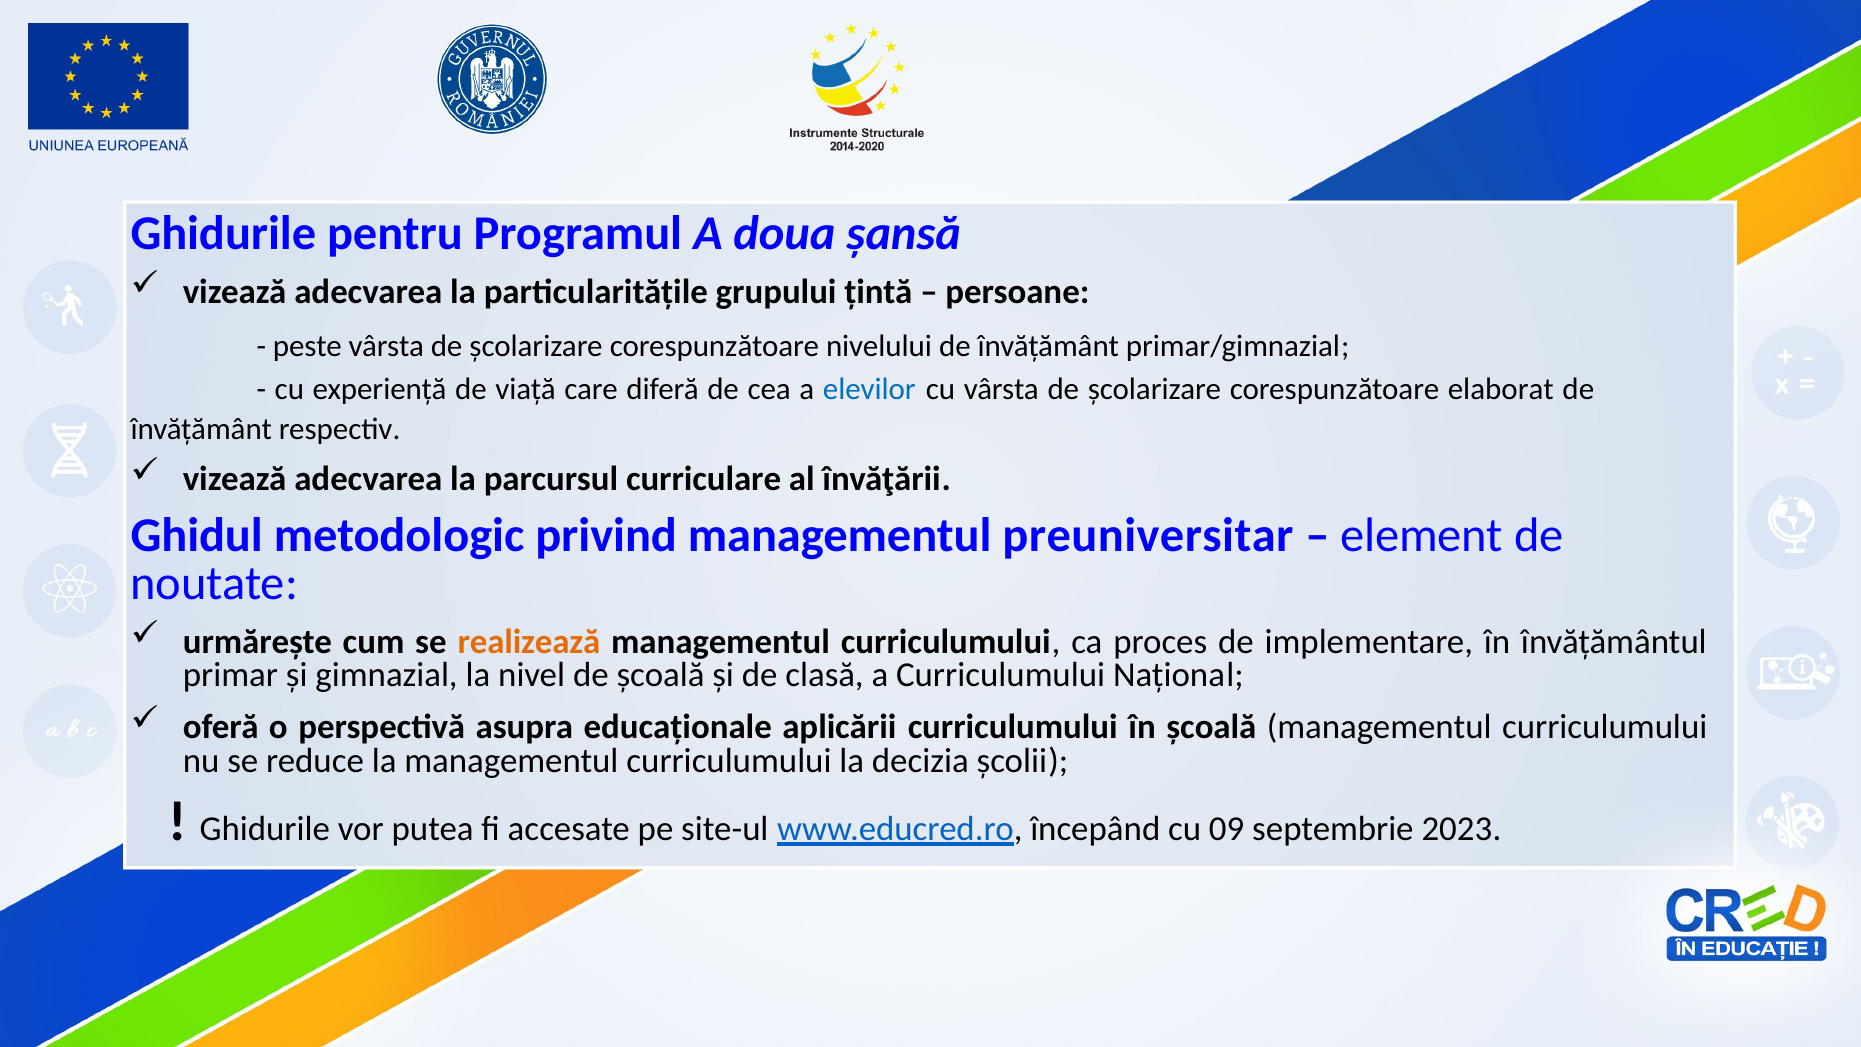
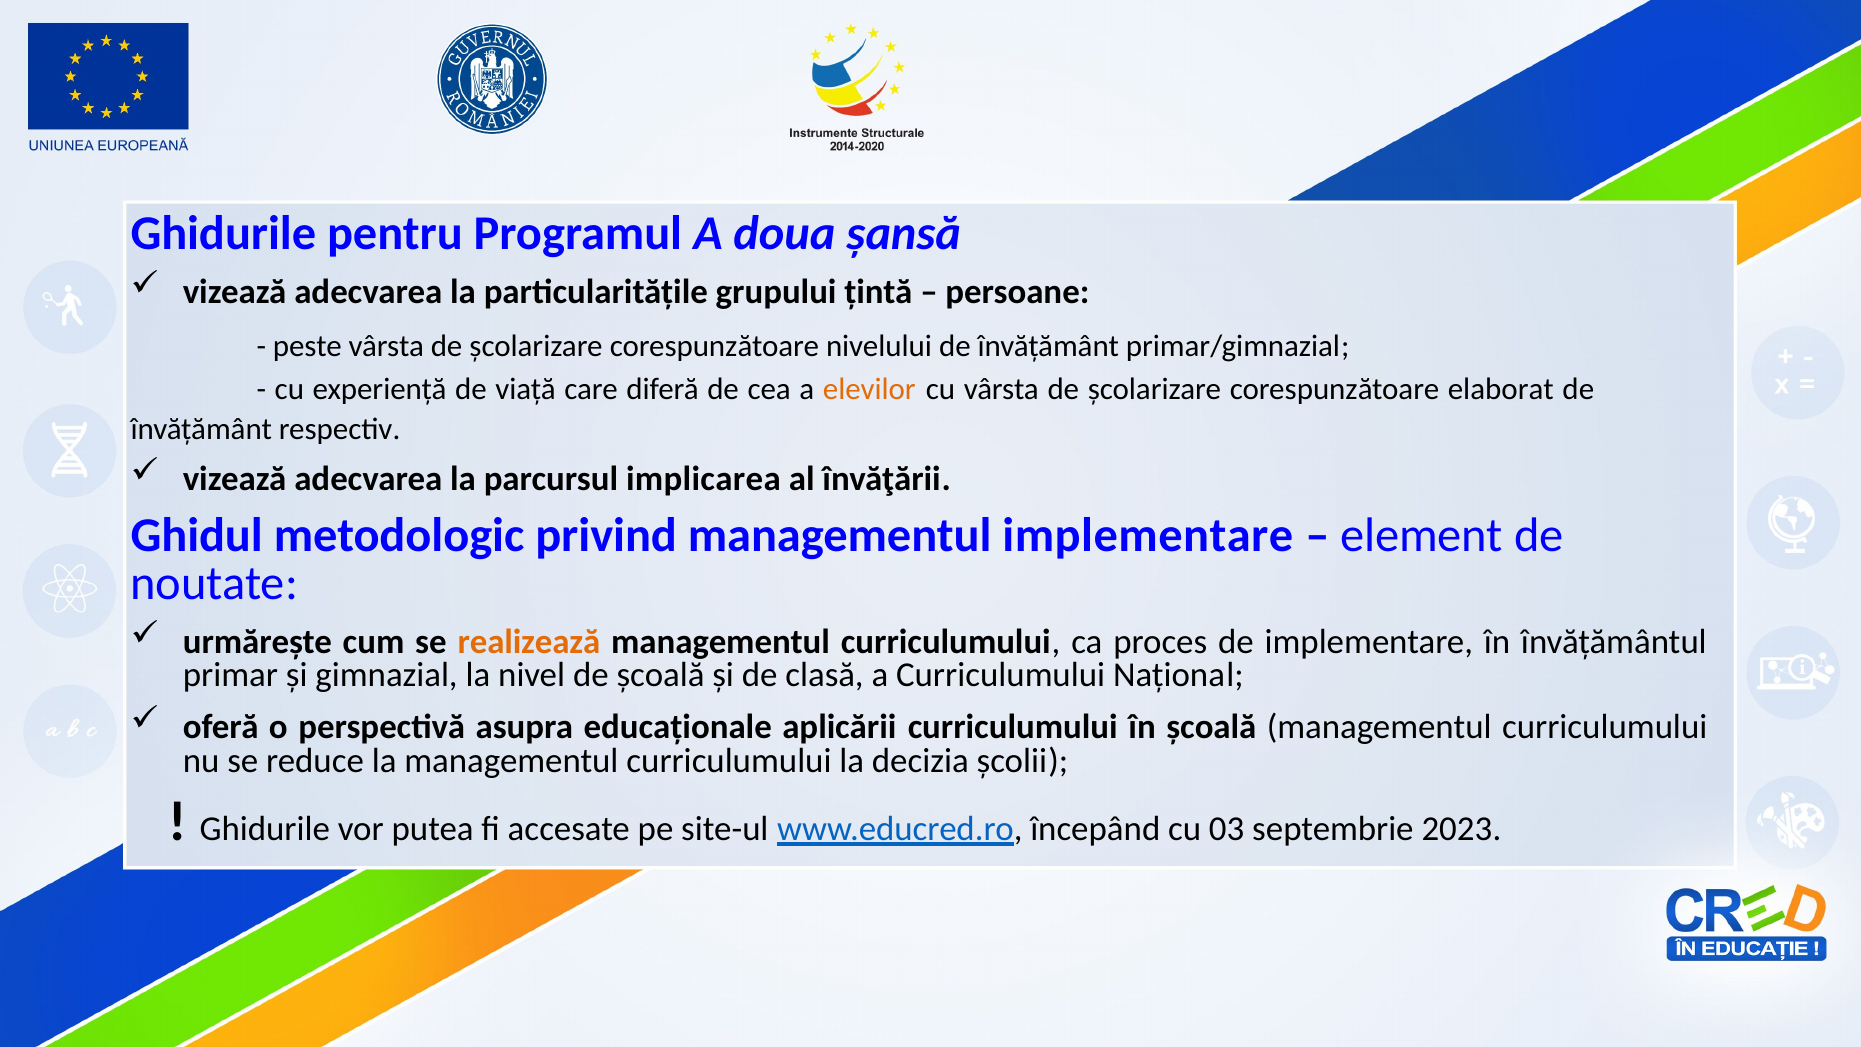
elevilor colour: blue -> orange (869, 389)
curriculare: curriculare -> implicarea (703, 478)
managementul preuniversitar: preuniversitar -> implementare (1148, 536)
09: 09 -> 03 (1227, 828)
